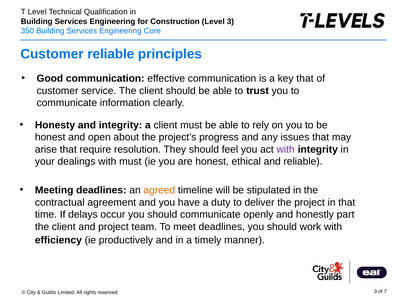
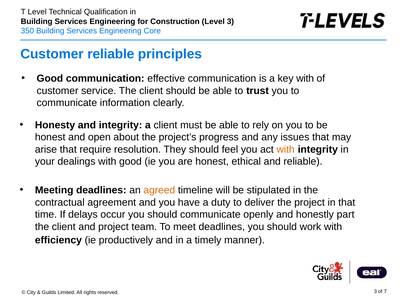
key that: that -> with (305, 79)
with colour: purple -> orange (286, 150)
with must: must -> good (130, 162)
